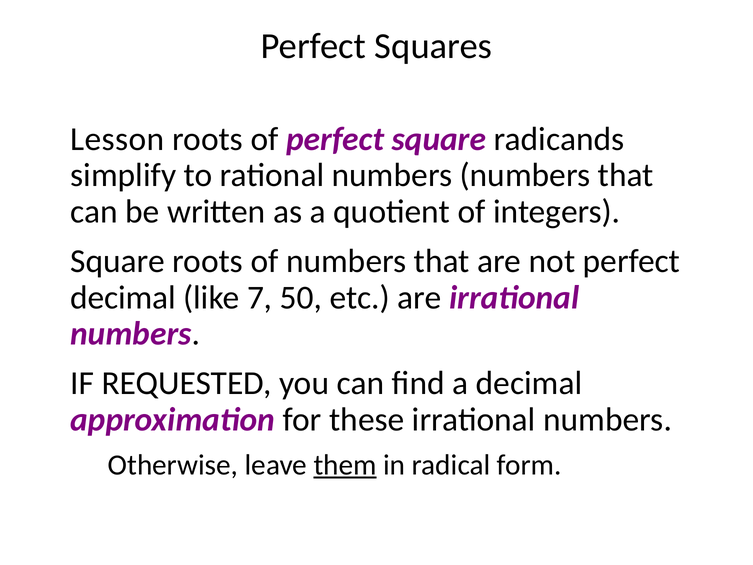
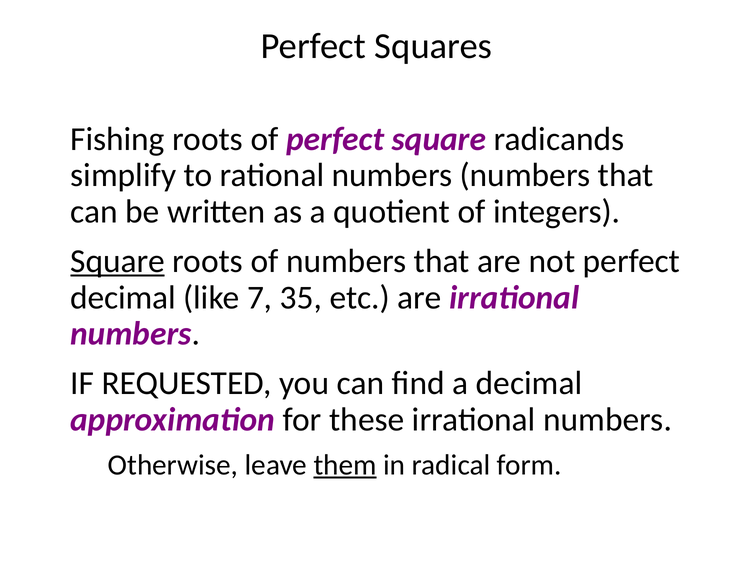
Lesson: Lesson -> Fishing (118, 139)
Square underline: none -> present (118, 261)
50: 50 -> 35 (301, 297)
